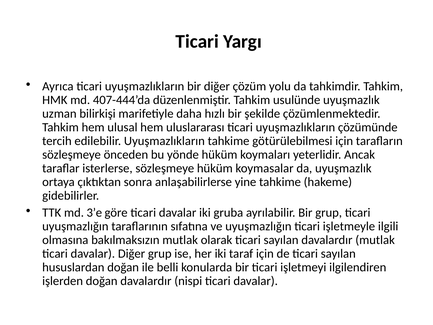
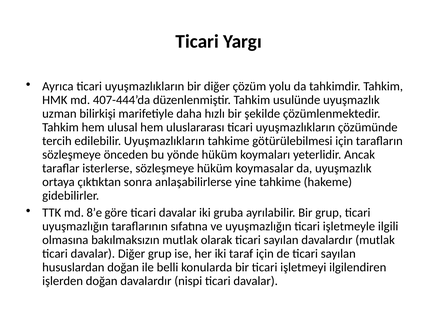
3’e: 3’e -> 8’e (94, 213)
